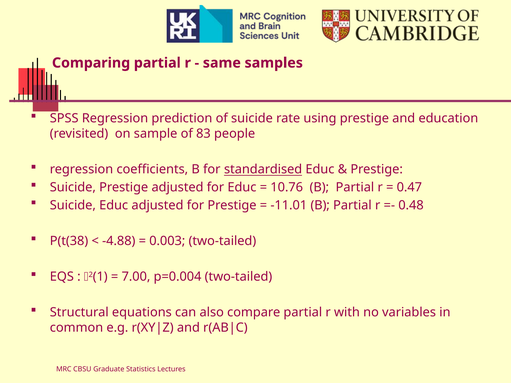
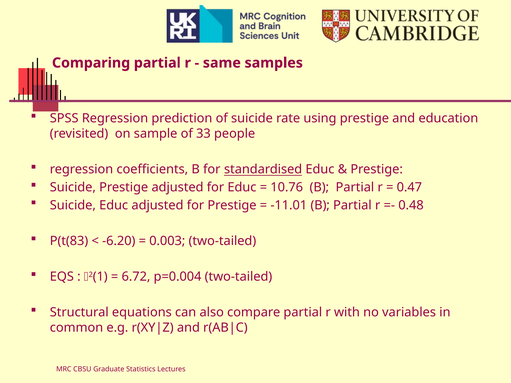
83: 83 -> 33 (203, 134)
P(t(38: P(t(38 -> P(t(83 (69, 241)
-4.88: -4.88 -> -6.20 (119, 241)
7.00: 7.00 -> 6.72 (136, 277)
